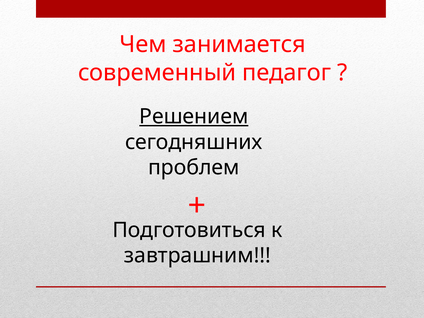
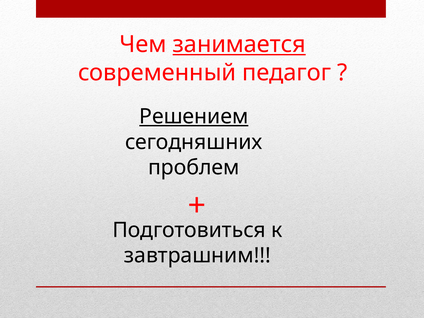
занимается underline: none -> present (239, 44)
